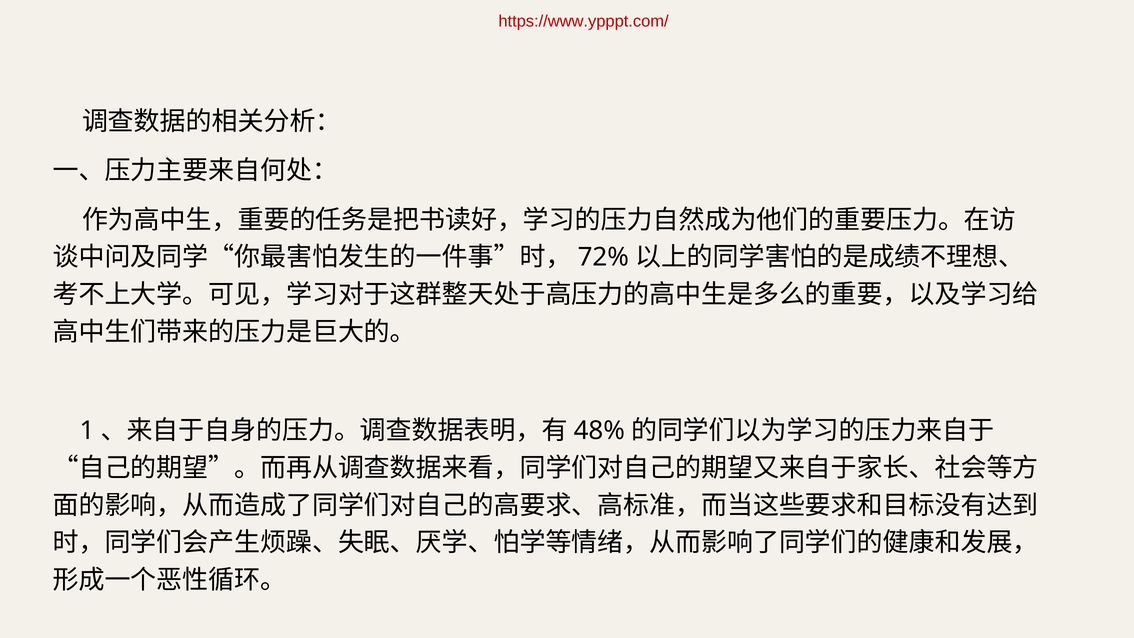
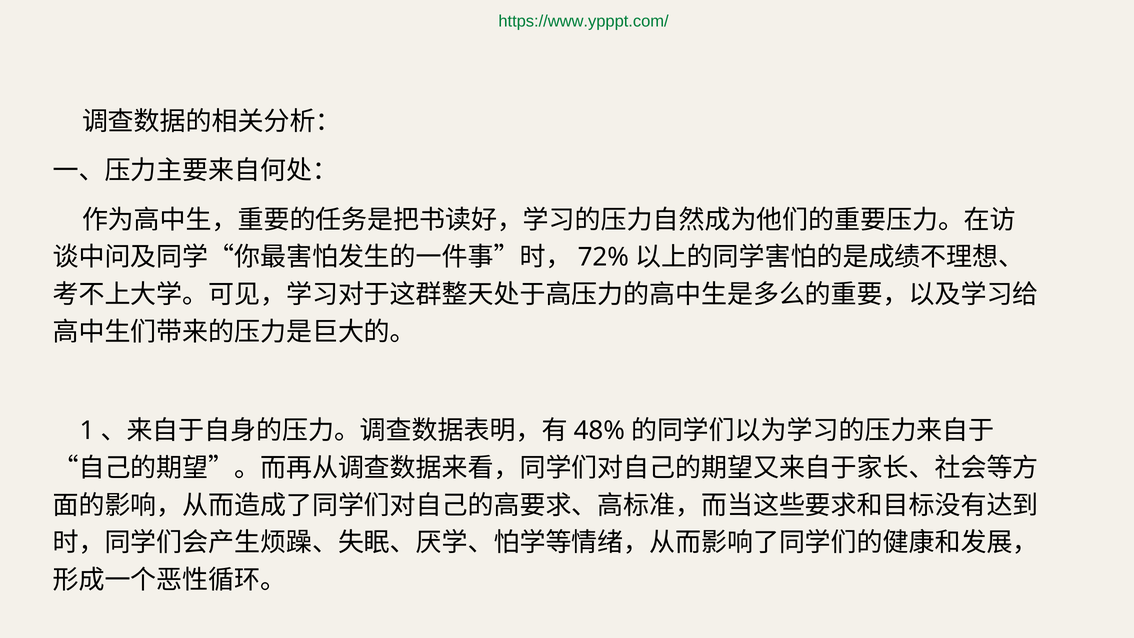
https://www.ypppt.com/ colour: red -> green (584, 21)
